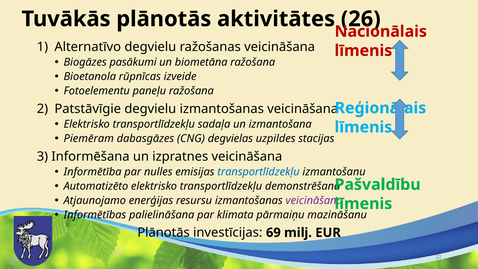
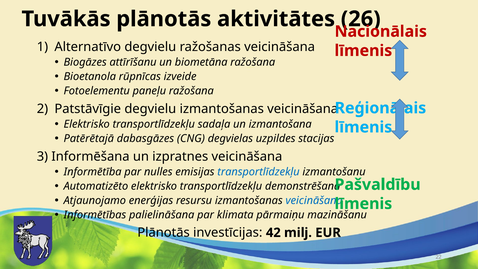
pasākumi: pasākumi -> attīrīšanu (133, 62)
Piemēram: Piemēram -> Patērētajā (89, 138)
veicināšana colour: purple -> blue (314, 200)
69: 69 -> 42 (273, 233)
